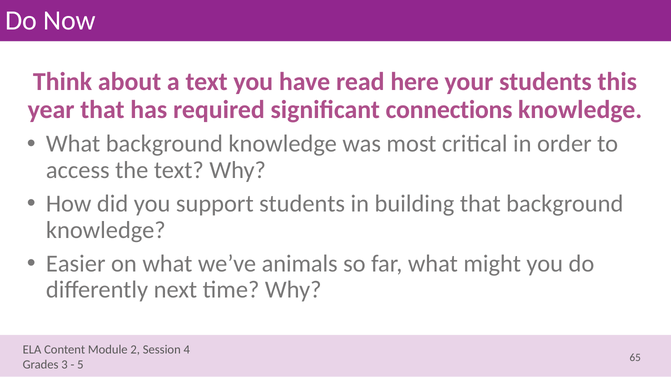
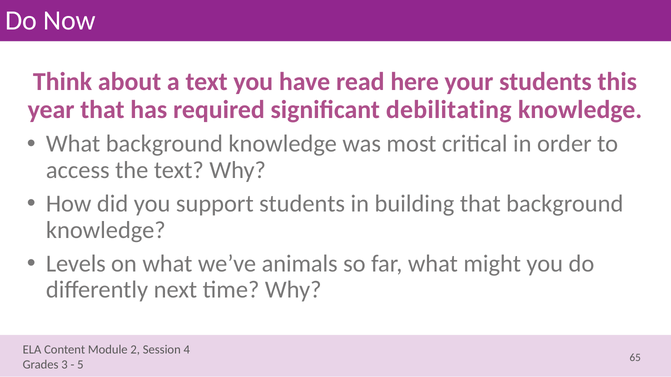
connections: connections -> debilitating (449, 110)
Easier: Easier -> Levels (76, 264)
